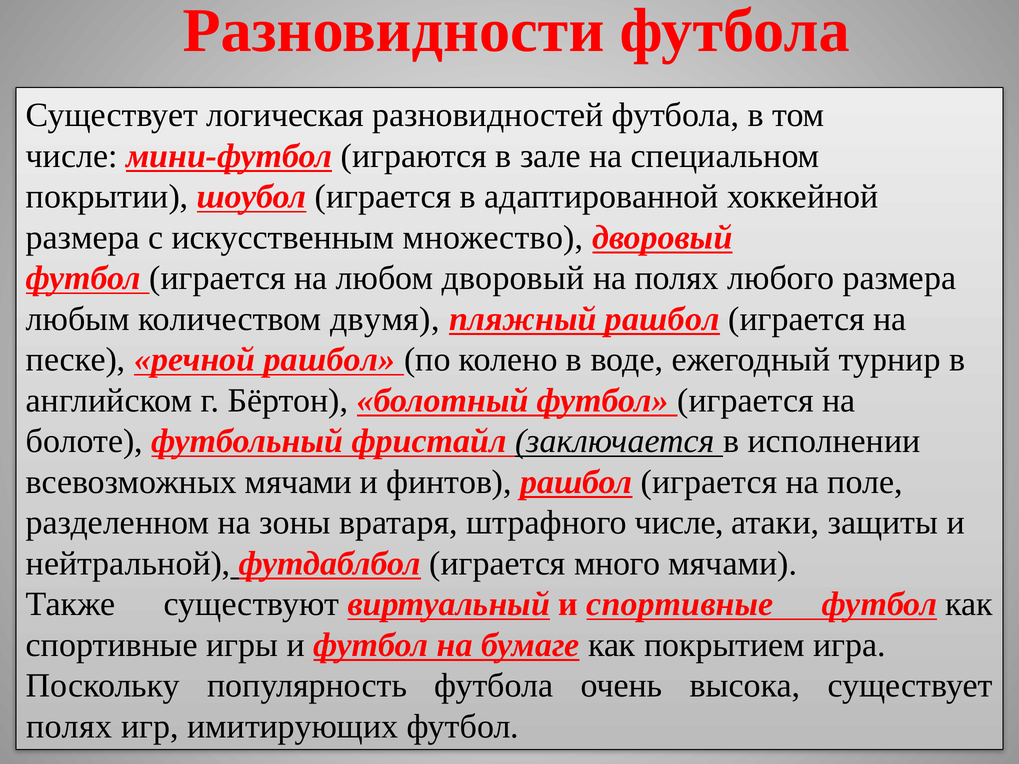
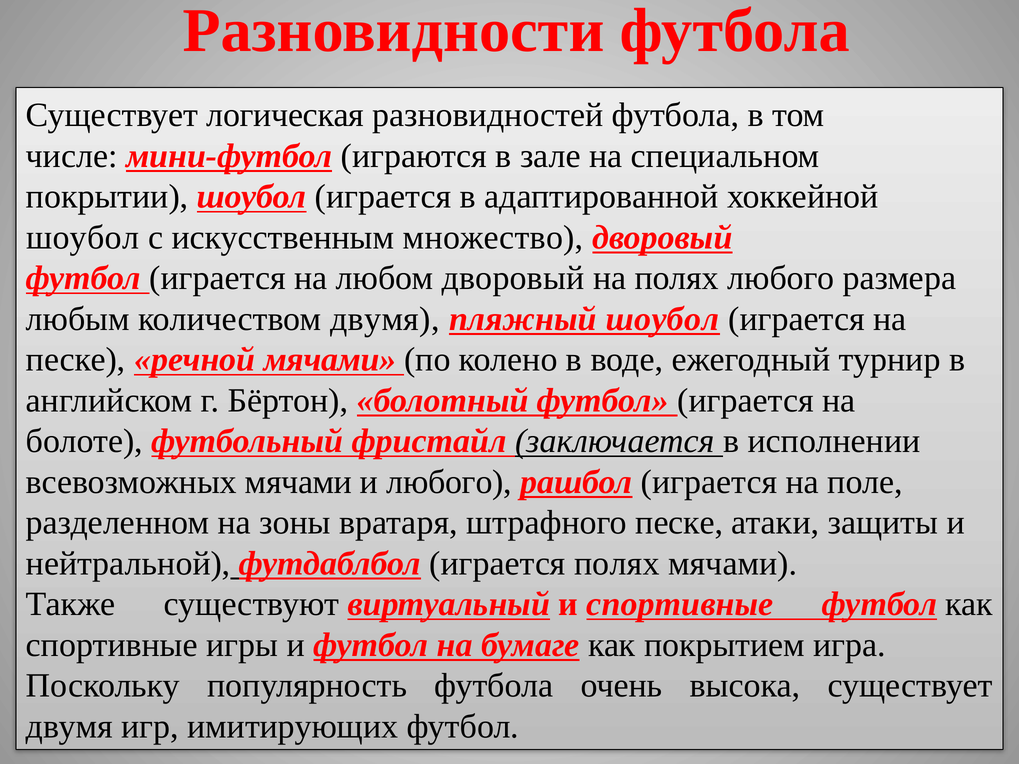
размера: размера -> шоубол (83, 238)
пляжный рашбол: рашбол -> шоубол (662, 319)
речной рашбол: рашбол -> мячами (330, 360)
и финтов: финтов -> любого (449, 482)
штрафного числе: числе -> песке (679, 523)
играется много: много -> полях (617, 564)
полях: полях -> двумя (69, 727)
